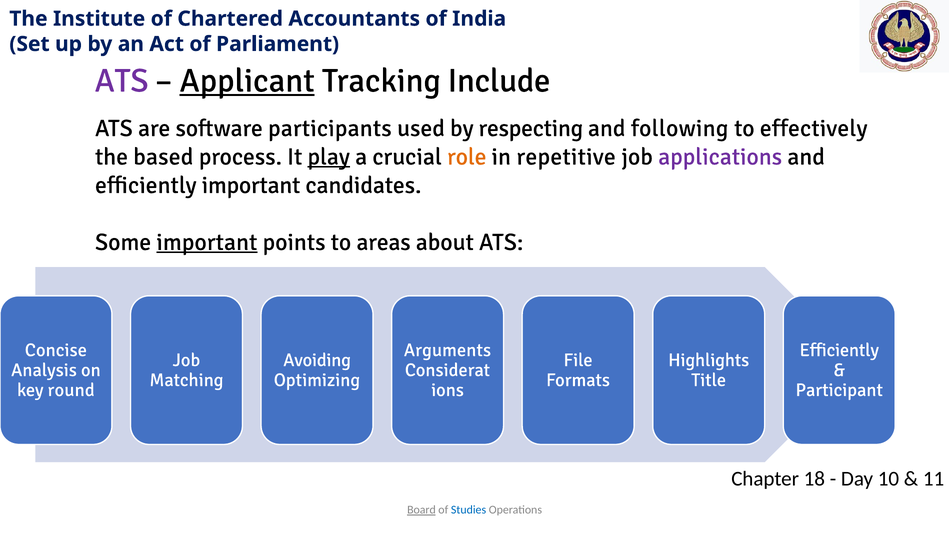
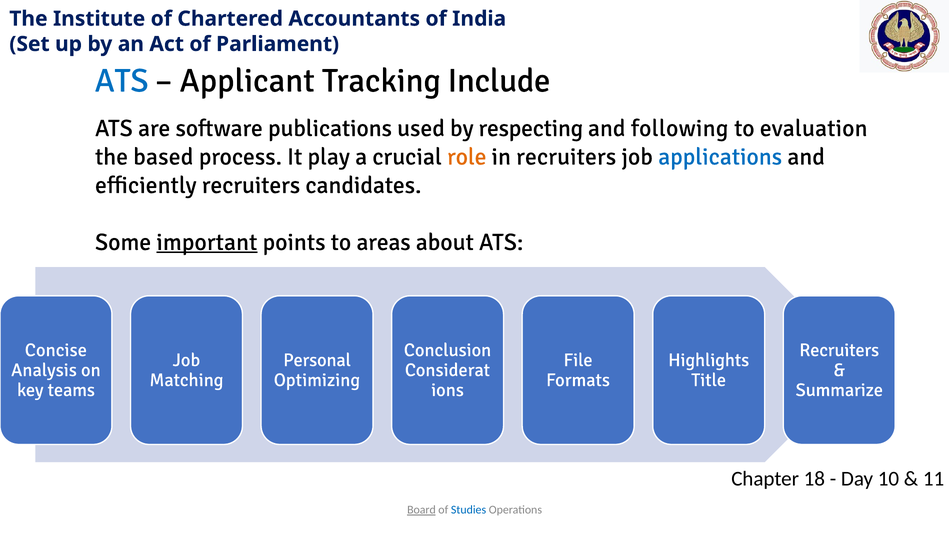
ATS colour: purple -> blue (122, 81)
Applicant underline: present -> none (247, 81)
participants: participants -> publications (330, 128)
effectively: effectively -> evaluation (814, 128)
play underline: present -> none (329, 157)
in repetitive: repetitive -> recruiters (566, 157)
applications colour: purple -> blue (720, 157)
efficiently important: important -> recruiters (251, 185)
Arguments: Arguments -> Conclusion (448, 350)
Efficiently: Efficiently -> Recruiters (839, 350)
Avoiding: Avoiding -> Personal (317, 360)
round: round -> teams (71, 390)
Participant: Participant -> Summarize (839, 390)
